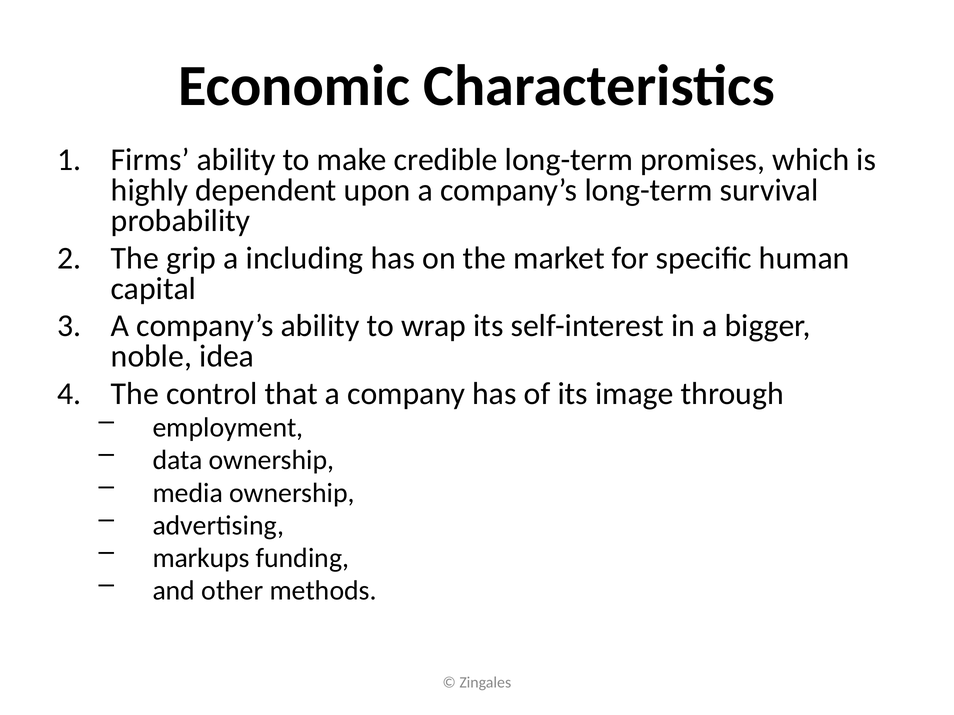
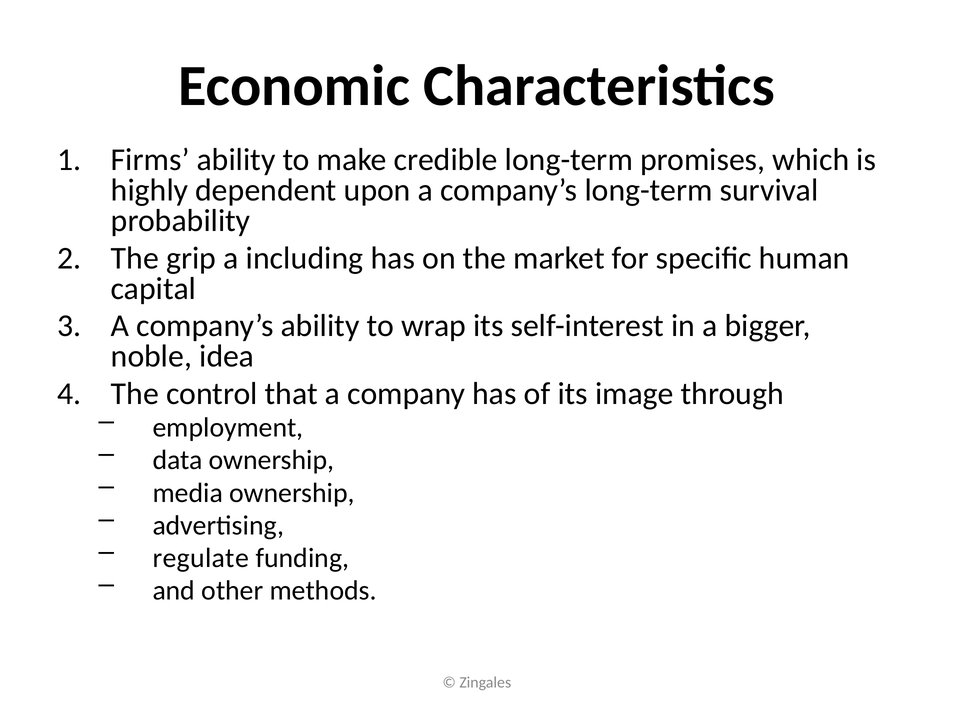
markups: markups -> regulate (201, 558)
